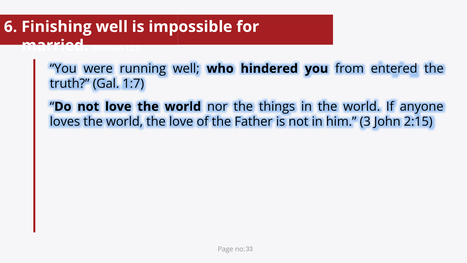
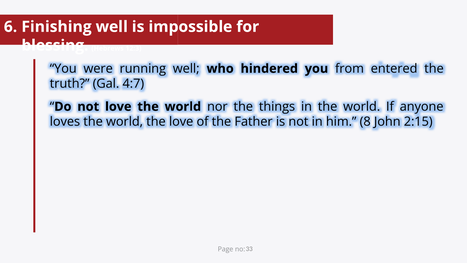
married: married -> blessing (55, 46)
1:7: 1:7 -> 4:7 (133, 84)
3: 3 -> 8 (365, 122)
